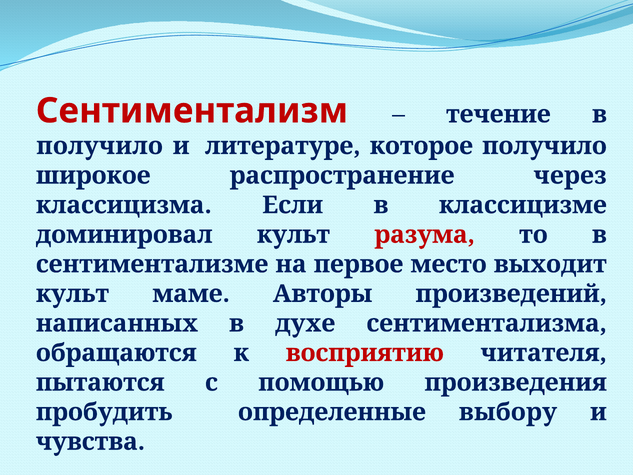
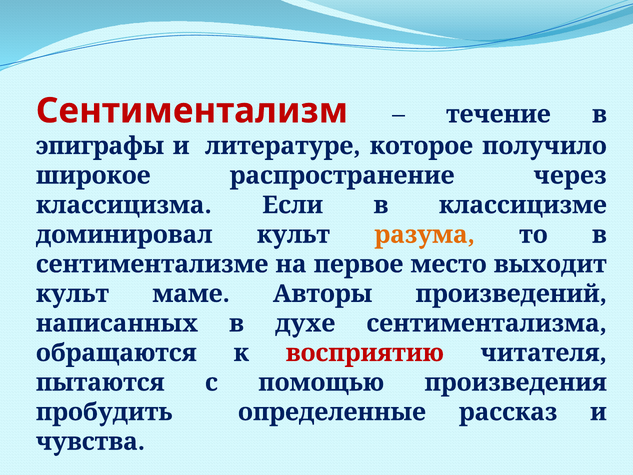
получило: получило -> эпиграфы (100, 146)
разума colour: red -> orange (425, 235)
выбору: выбору -> рассказ (508, 412)
